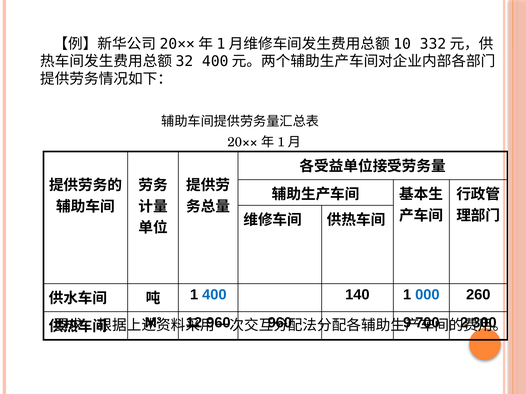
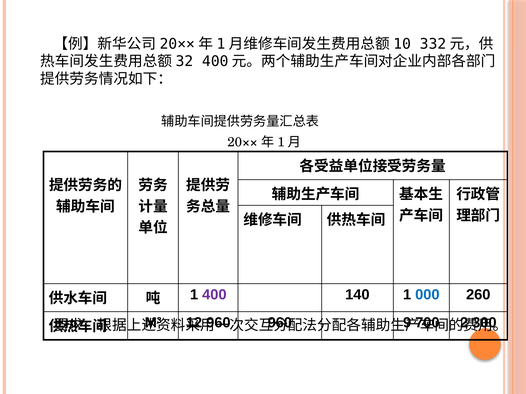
400 colour: blue -> purple (214, 295)
